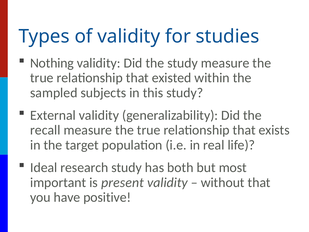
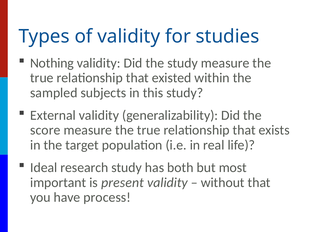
recall: recall -> score (45, 130)
positive: positive -> process (107, 197)
